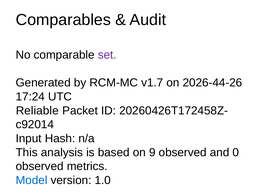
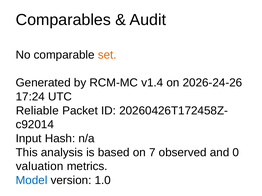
set colour: purple -> orange (107, 55)
v1.7: v1.7 -> v1.4 (152, 83)
2026-44-26: 2026-44-26 -> 2026-24-26 (212, 83)
9: 9 -> 7 (152, 153)
observed: observed -> valuation (40, 167)
